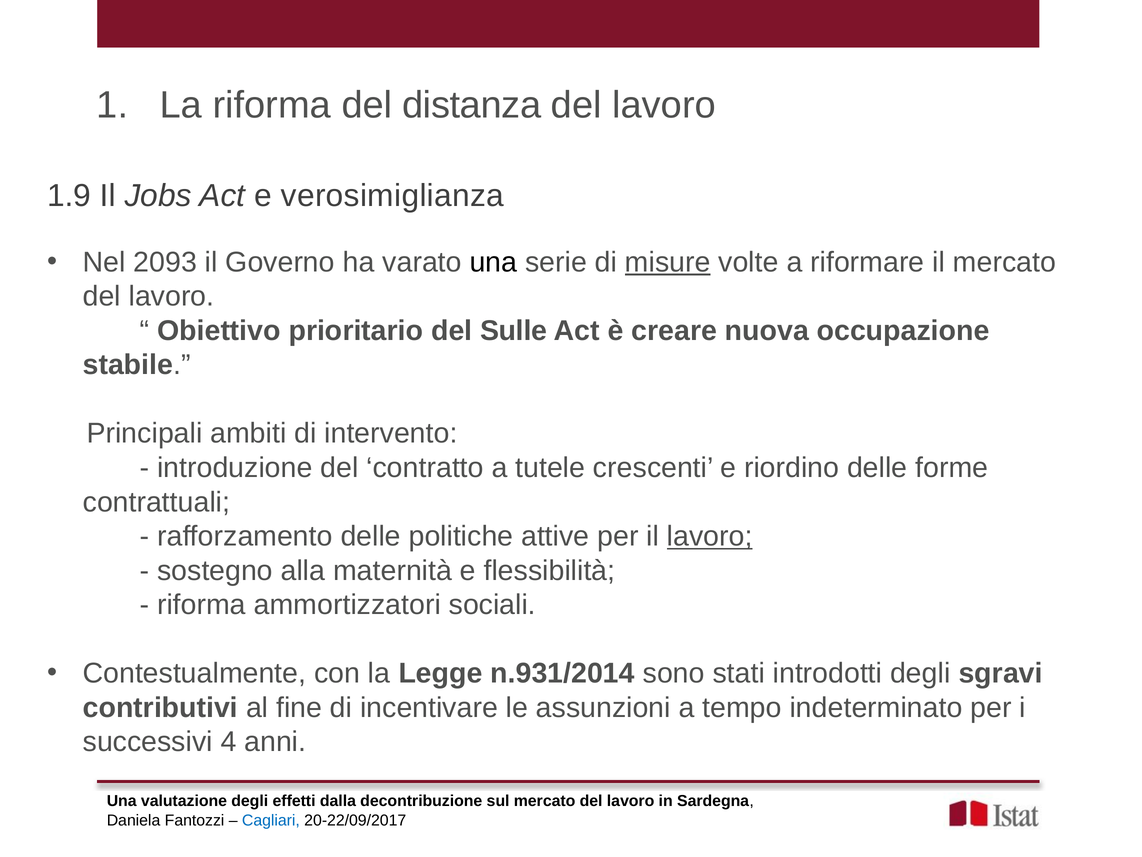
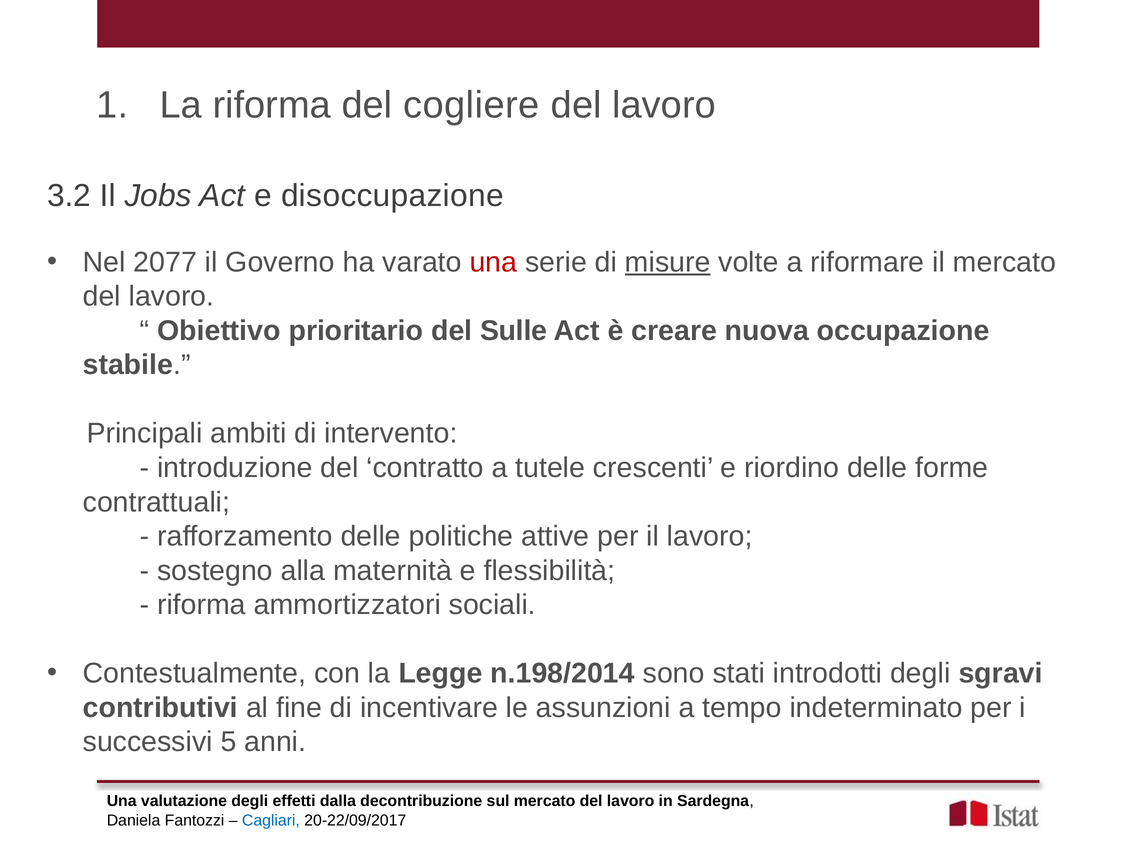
distanza: distanza -> cogliere (471, 105)
1.9: 1.9 -> 3.2 (69, 196)
verosimiglianza: verosimiglianza -> disoccupazione (392, 196)
2093: 2093 -> 2077 (165, 262)
una colour: black -> red (493, 262)
lavoro underline: present -> none (710, 536)
n.931/2014: n.931/2014 -> n.198/2014 (562, 673)
4: 4 -> 5 (229, 742)
